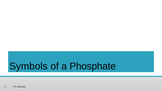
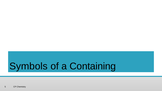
Phosphate: Phosphate -> Containing (93, 66)
